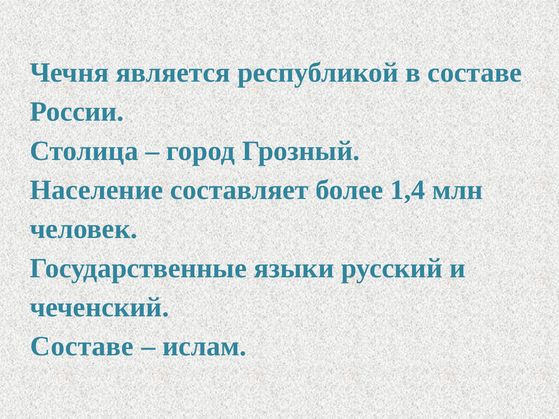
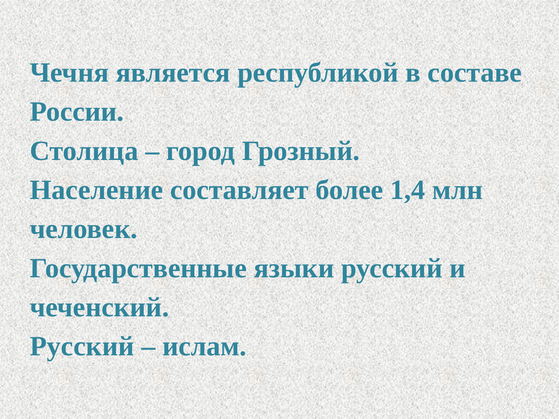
Составе: Составе -> Русский (82, 347)
